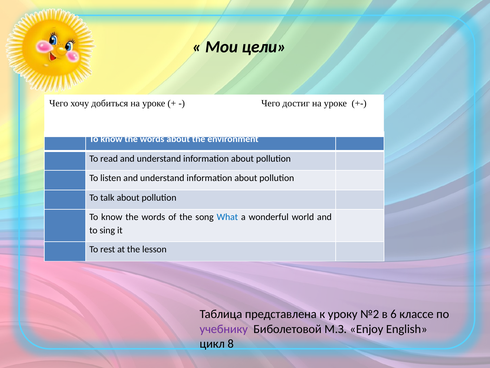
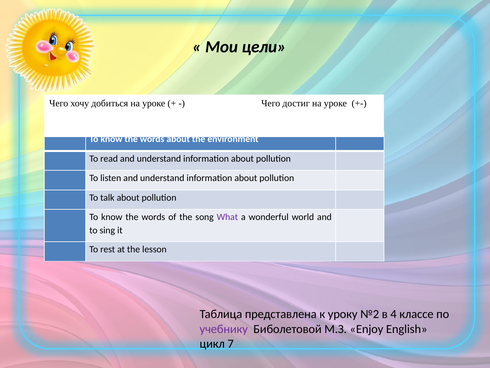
What colour: blue -> purple (227, 217)
6: 6 -> 4 (393, 314)
8: 8 -> 7 (231, 343)
